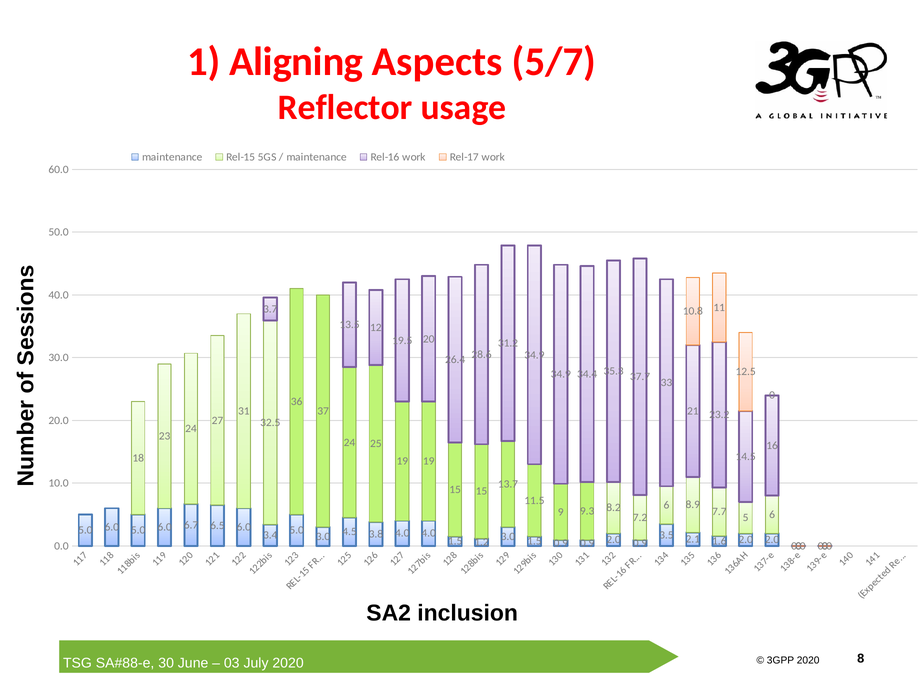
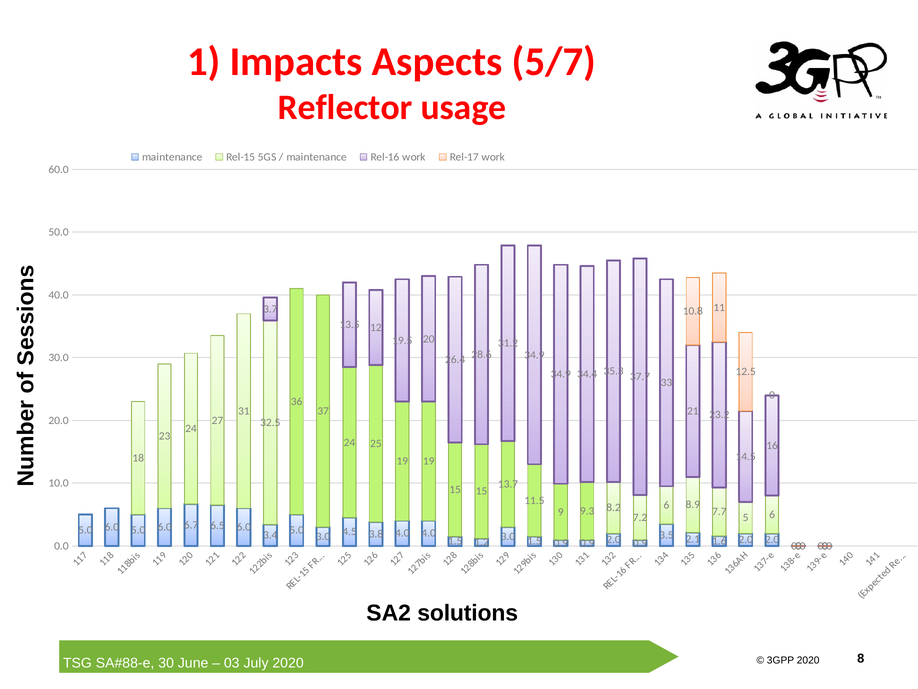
Aligning: Aligning -> Impacts (296, 62)
inclusion: inclusion -> solutions (468, 613)
